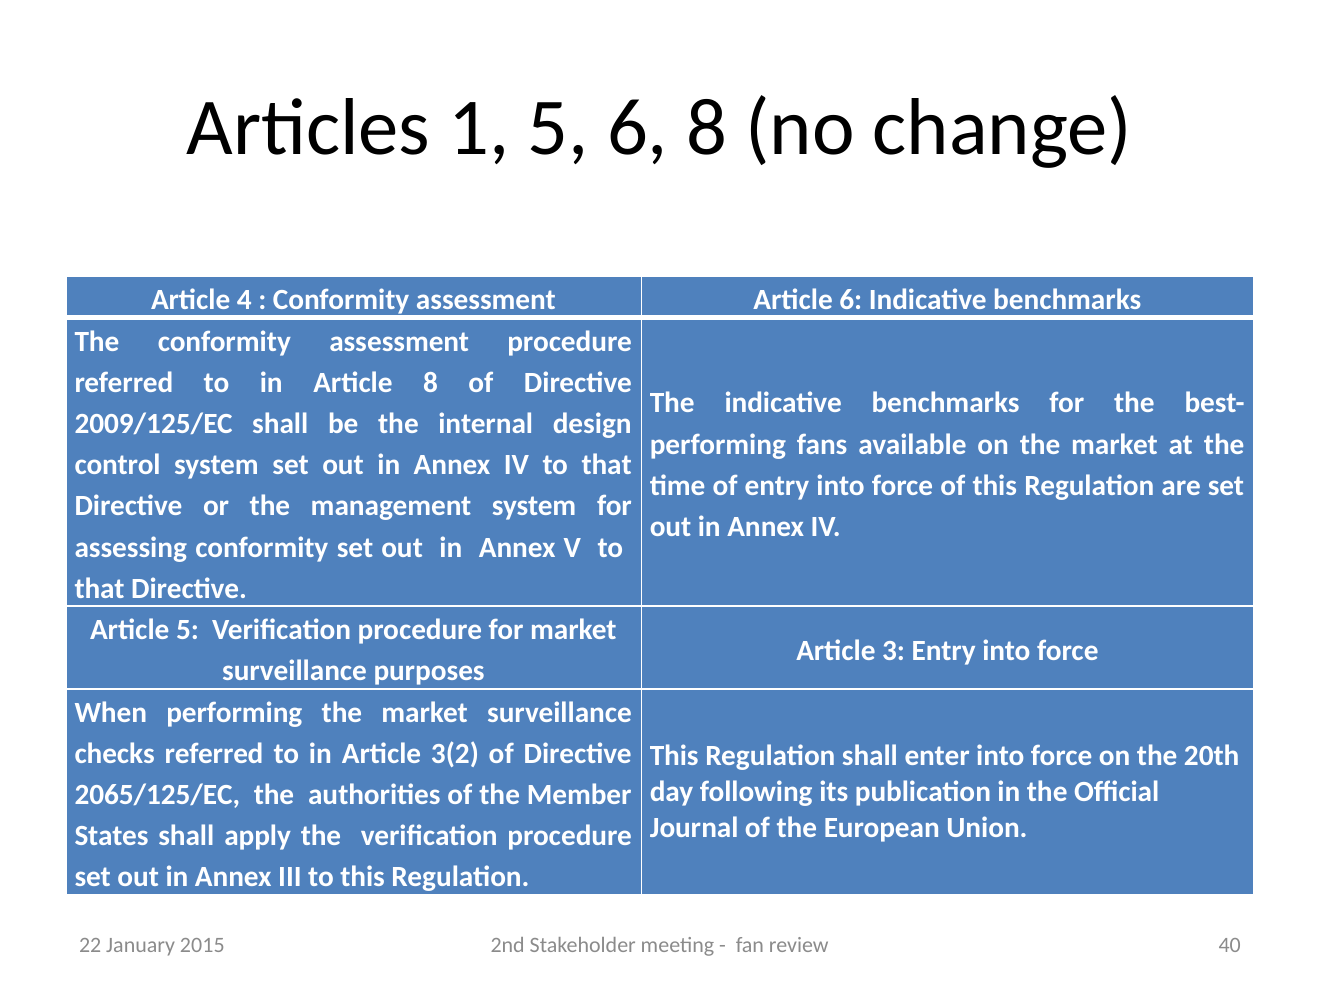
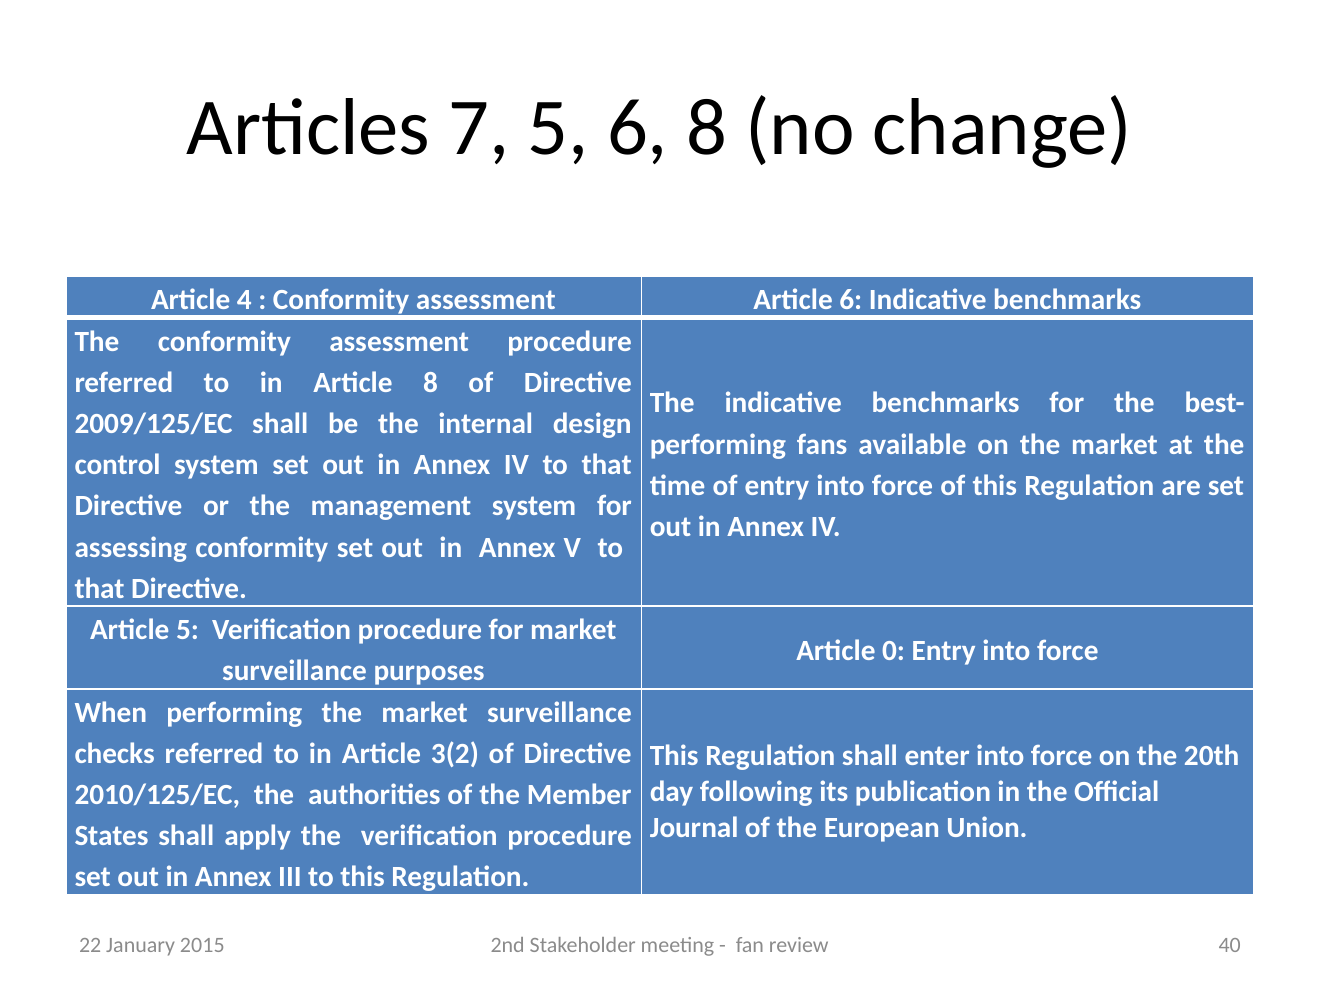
1: 1 -> 7 (479, 128)
3: 3 -> 0 (894, 651)
2065/125/EC: 2065/125/EC -> 2010/125/EC (157, 795)
